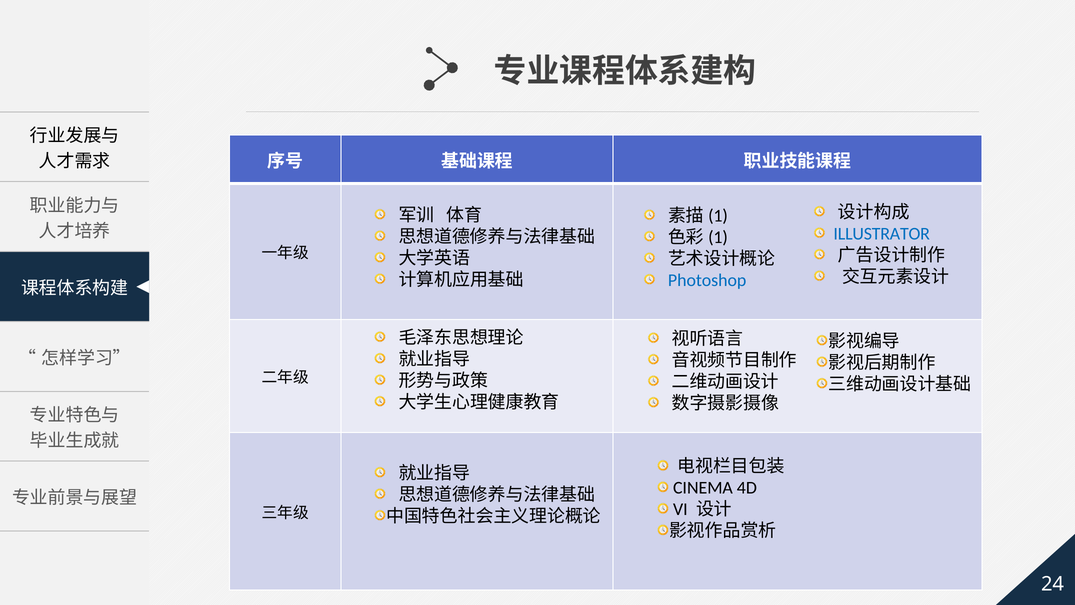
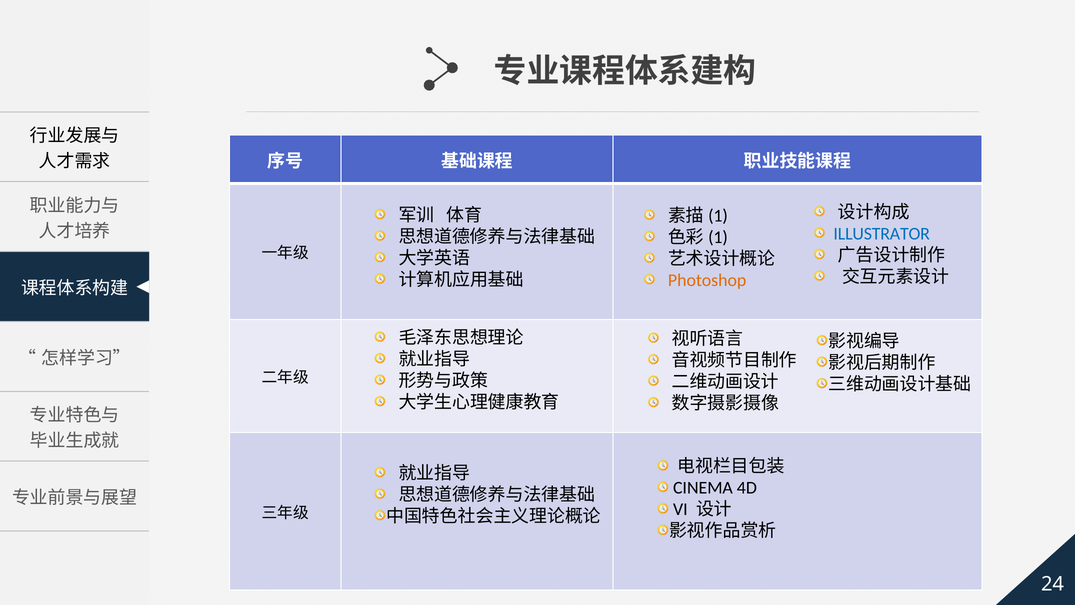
Photoshop colour: blue -> orange (707, 280)
